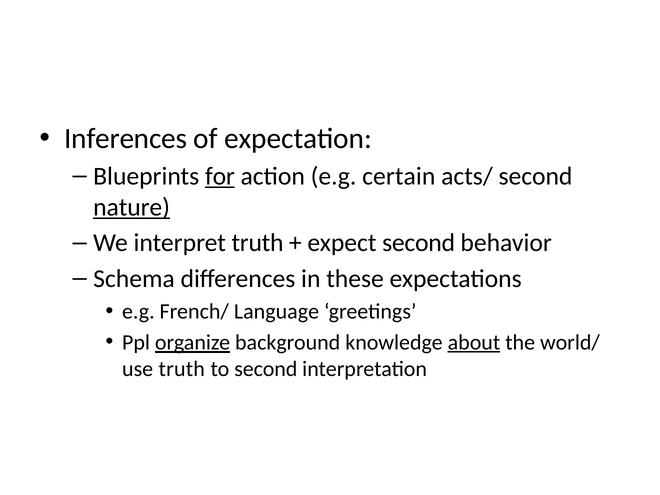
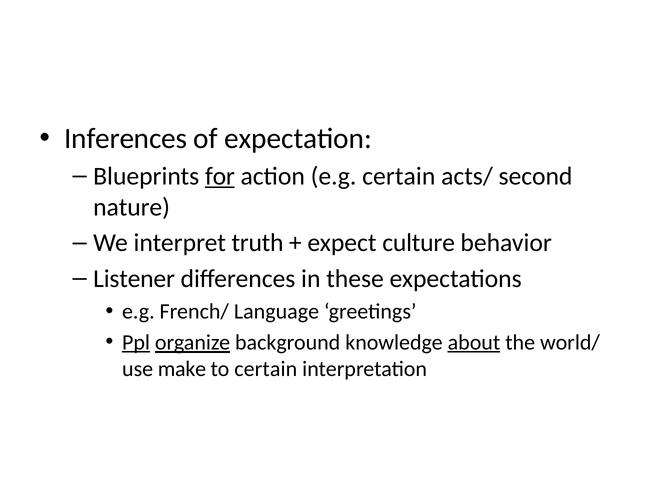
nature underline: present -> none (132, 207)
expect second: second -> culture (419, 243)
Schema: Schema -> Listener (134, 279)
Ppl underline: none -> present (136, 342)
use truth: truth -> make (182, 369)
to second: second -> certain (266, 369)
